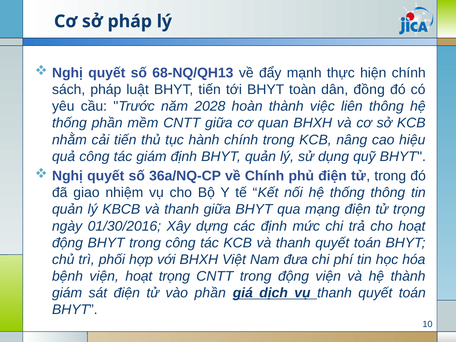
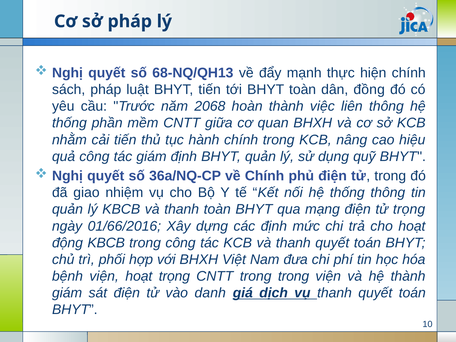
2028: 2028 -> 2068 (210, 106)
thanh giữa: giữa -> toàn (217, 209)
01/30/2016: 01/30/2016 -> 01/66/2016 (124, 226)
động BHYT: BHYT -> KBCB (106, 243)
trong động: động -> trong (294, 276)
vào phần: phần -> danh (210, 293)
